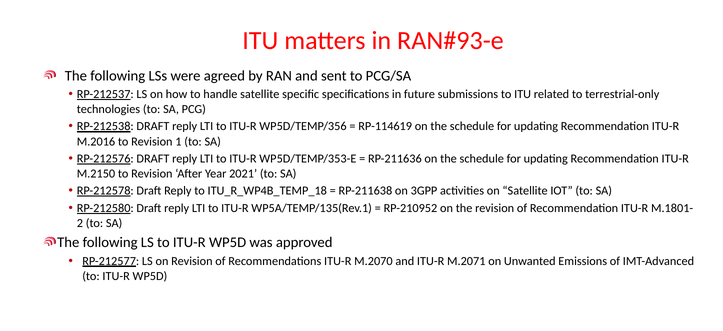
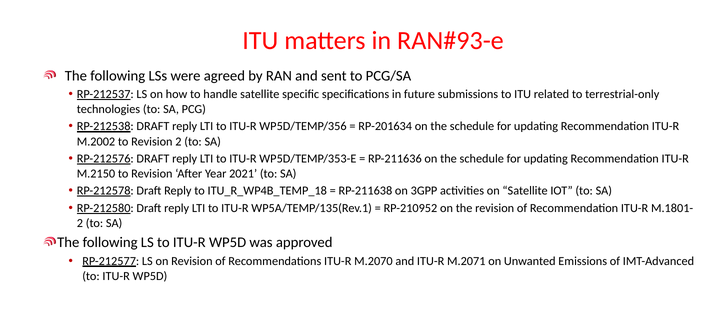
RP-114619: RP-114619 -> RP-201634 (385, 126)
M.2016: M.2016 -> M.2002 (96, 141)
Revision 1: 1 -> 2 (178, 141)
